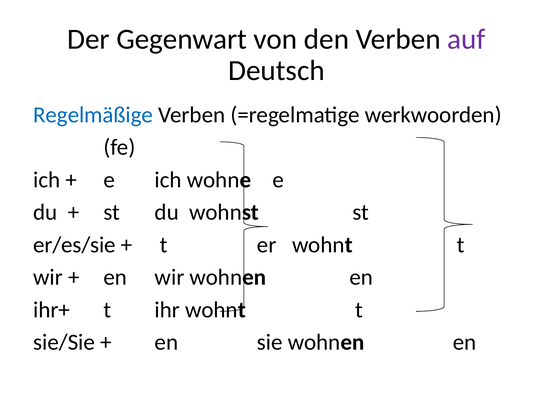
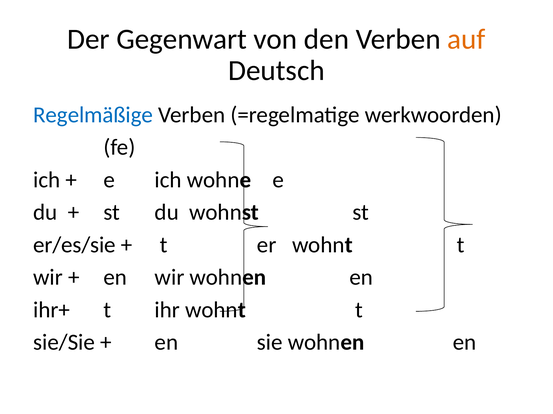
auf colour: purple -> orange (466, 39)
